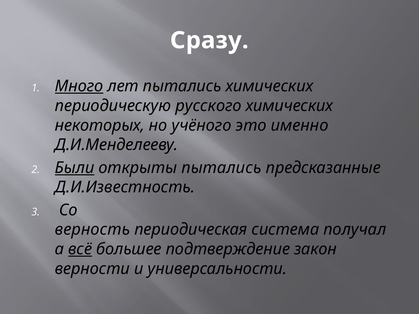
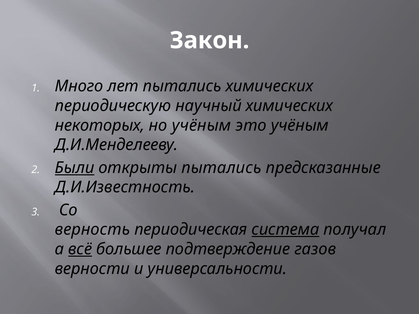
Сразу: Сразу -> Закон (210, 40)
Много underline: present -> none (79, 86)
русского: русского -> научный (209, 106)
но учёного: учёного -> учёным (201, 125)
это именно: именно -> учёным (300, 125)
система underline: none -> present (285, 230)
закон: закон -> газов (315, 249)
